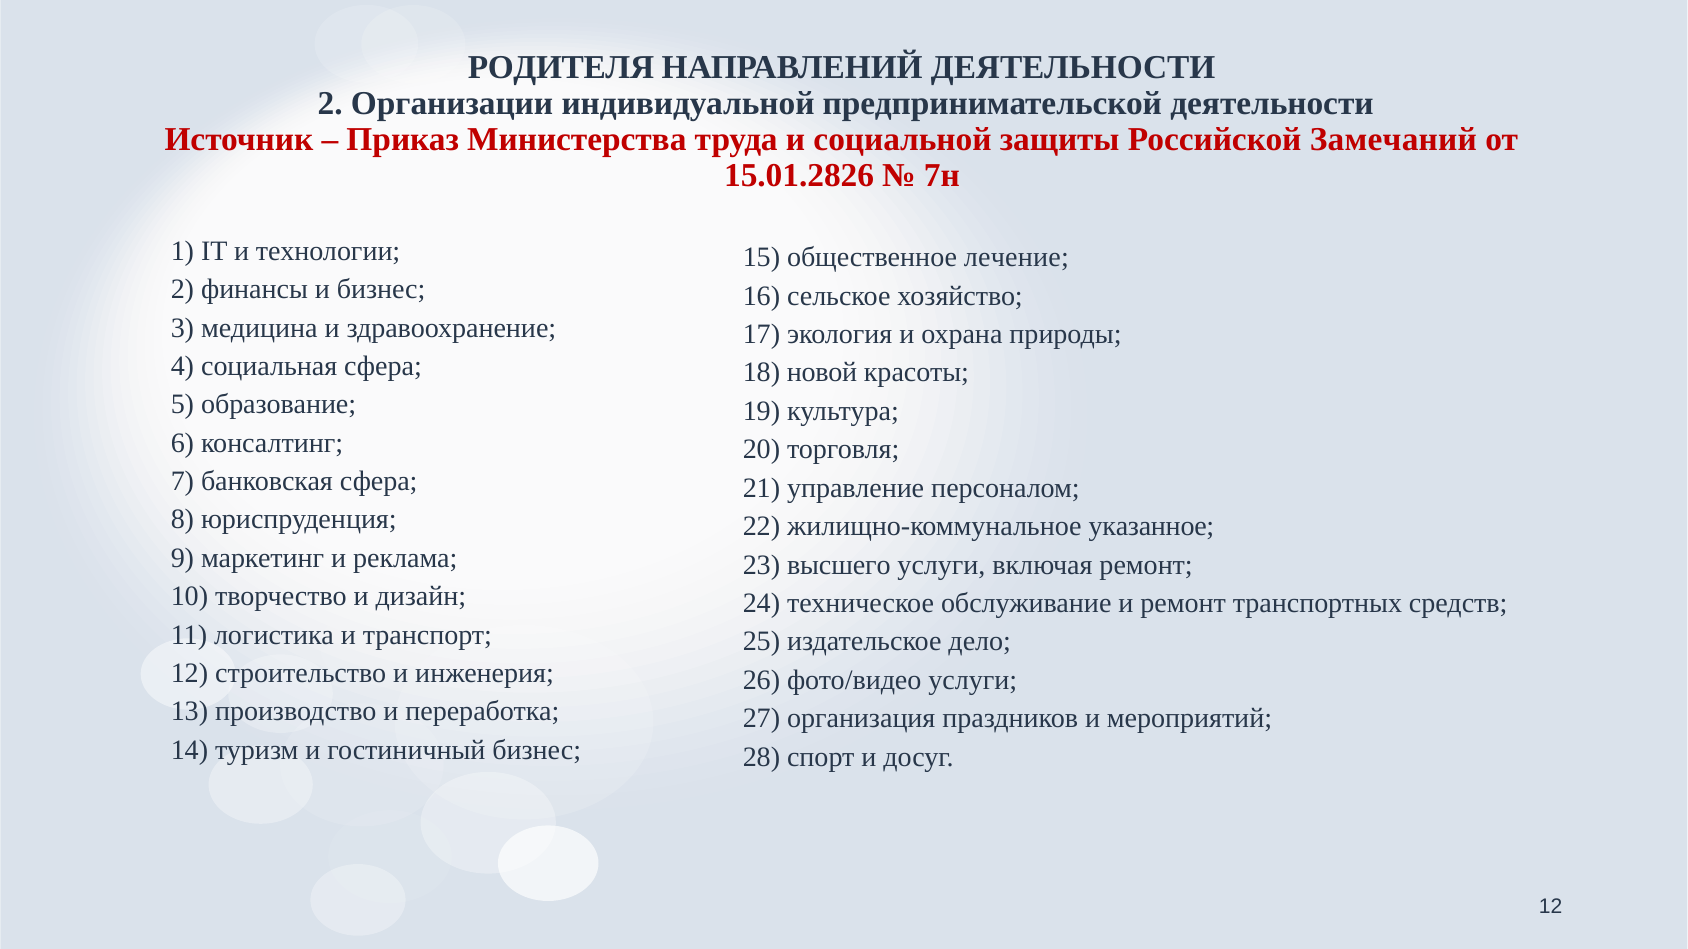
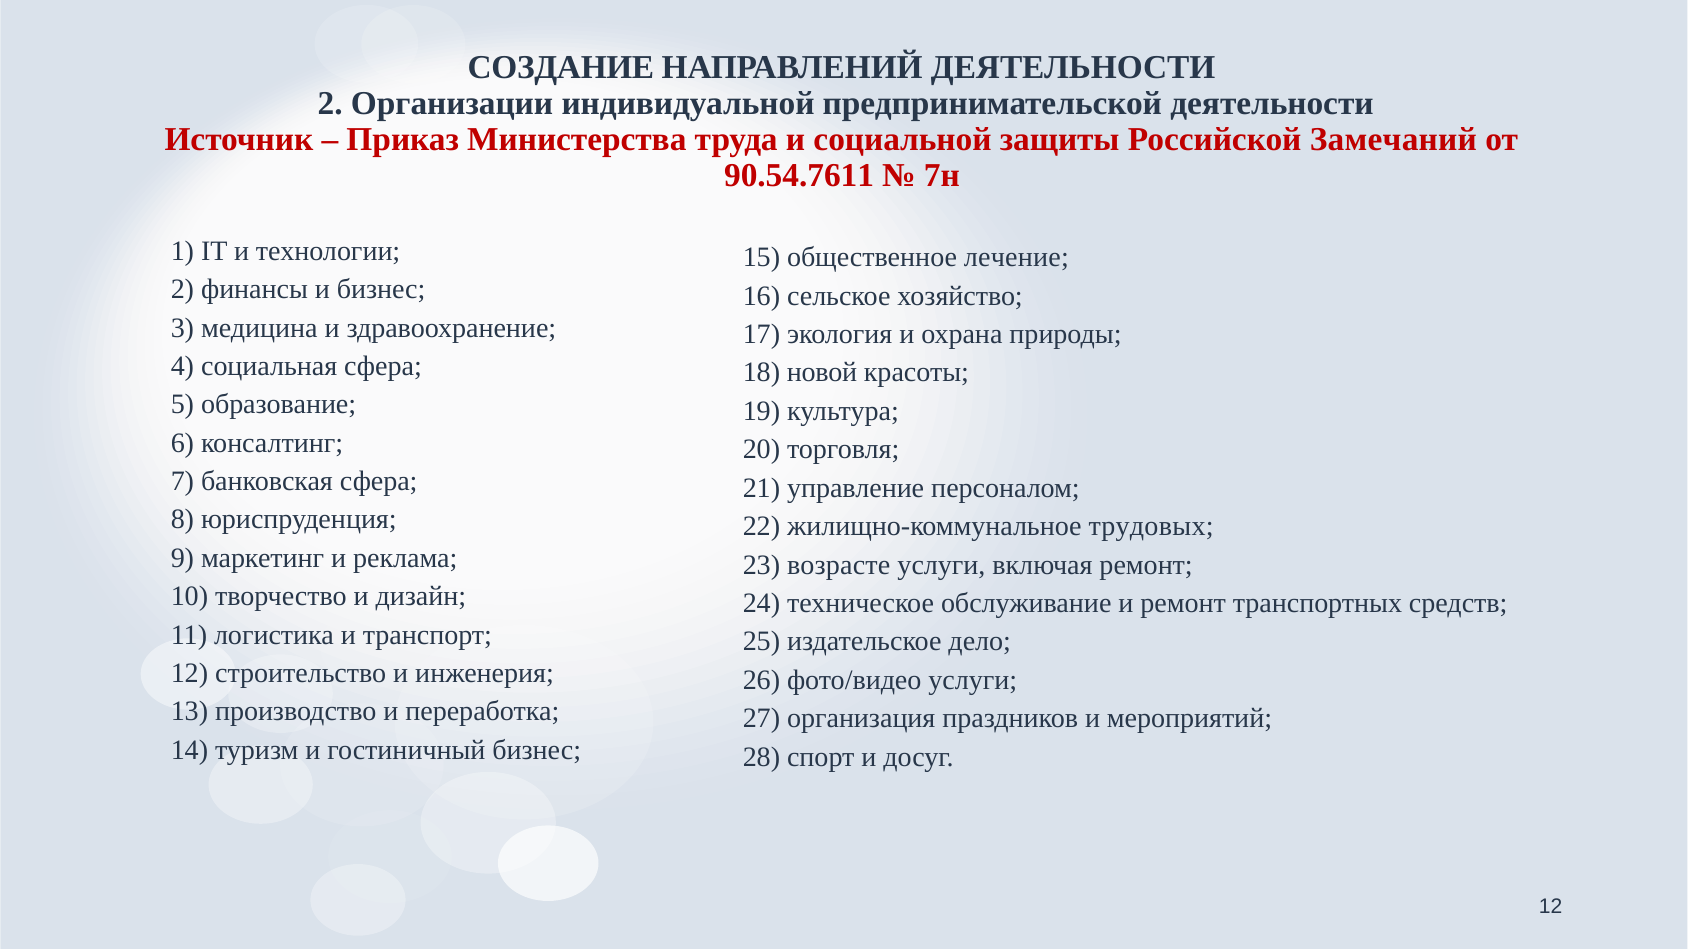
РОДИТЕЛЯ: РОДИТЕЛЯ -> СОЗДАНИЕ (561, 67)
15.01.2826: 15.01.2826 -> 90.54.7611 (799, 176)
указанное: указанное -> трудовых (1151, 527)
высшего: высшего -> возрасте (839, 565)
